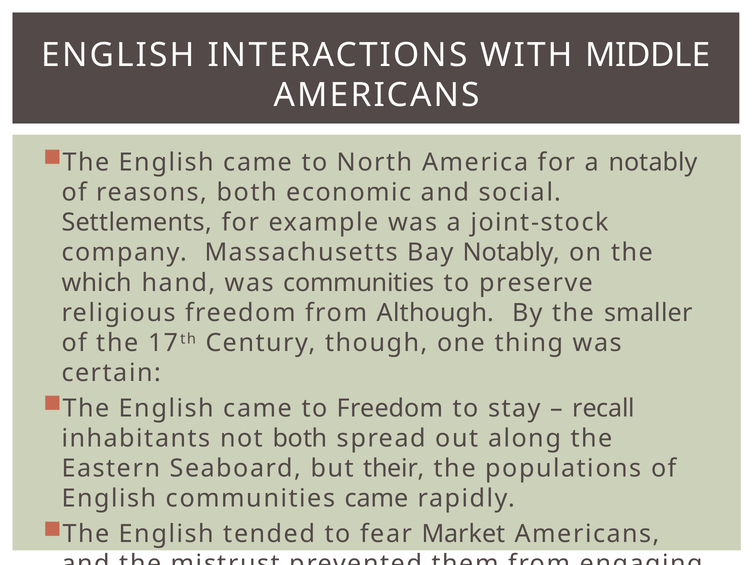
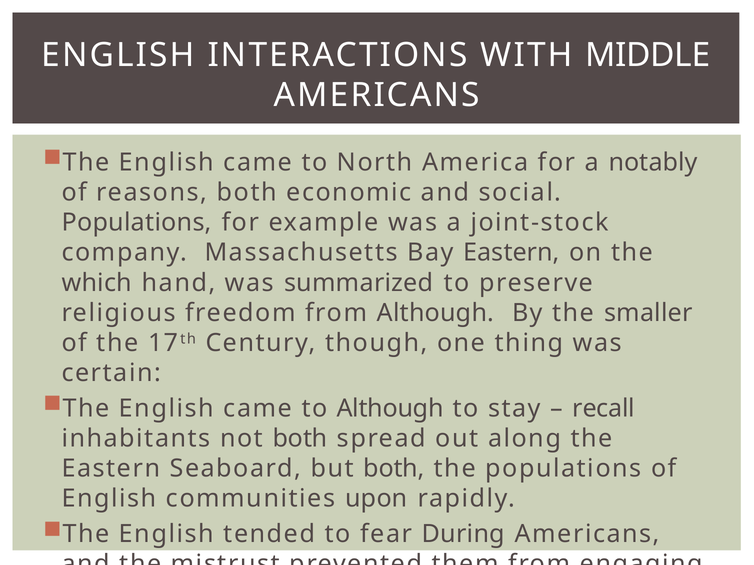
Settlements: Settlements -> Populations (137, 223)
Bay Notably: Notably -> Eastern (511, 253)
was communities: communities -> summarized (359, 283)
to Freedom: Freedom -> Although (390, 409)
but their: their -> both (394, 469)
communities came: came -> upon (376, 499)
Market: Market -> During (463, 534)
